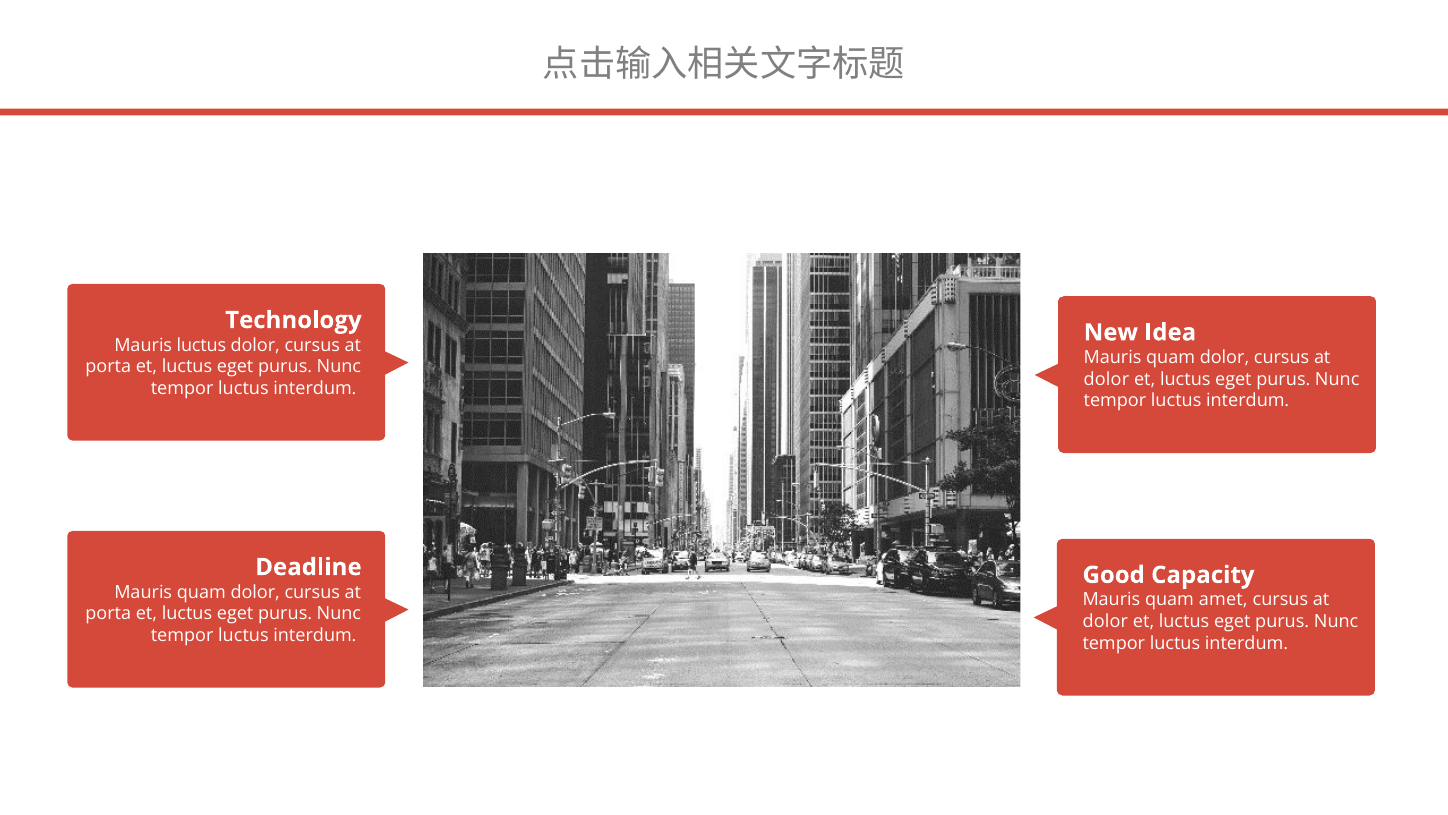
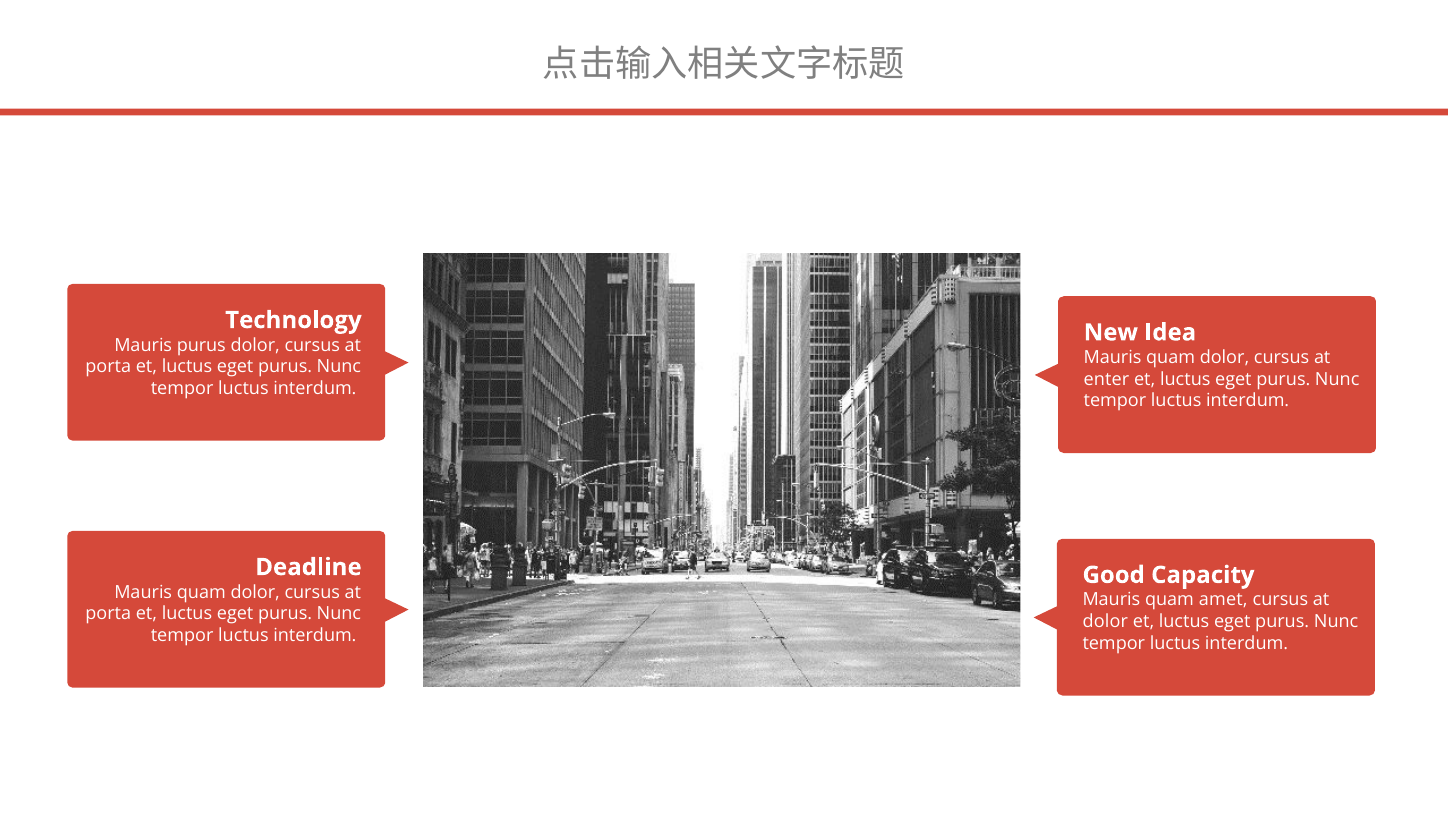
Mauris luctus: luctus -> purus (201, 345)
dolor: dolor -> enter (1106, 379)
